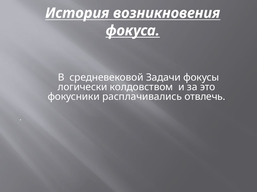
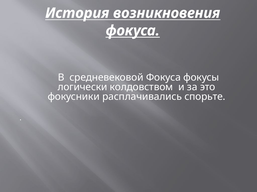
средневековой Задачи: Задачи -> Фокуса (163, 78)
отвлечь: отвлечь -> спорьте (205, 97)
